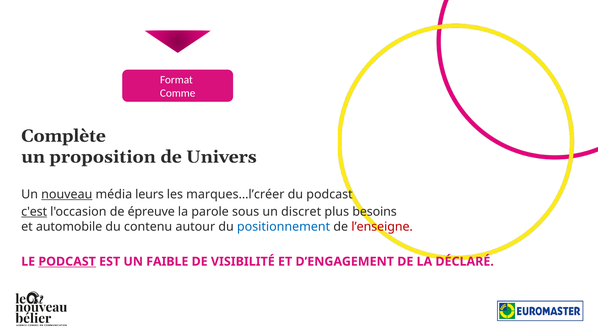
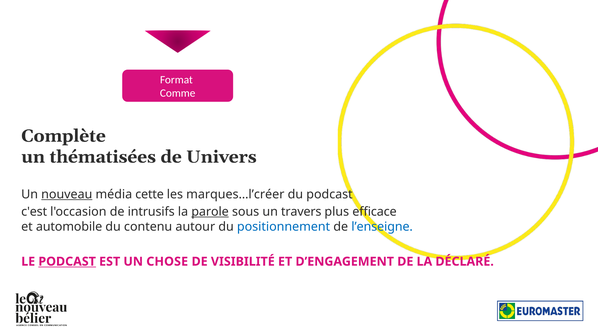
proposition: proposition -> thématisées (103, 157)
leurs: leurs -> cette (150, 195)
c'est underline: present -> none (34, 212)
épreuve: épreuve -> intrusifs (151, 212)
parole underline: none -> present (210, 212)
discret: discret -> travers (301, 212)
besoins: besoins -> efficace (375, 212)
l’enseigne colour: red -> blue (382, 227)
FAIBLE: FAIBLE -> CHOSE (167, 262)
